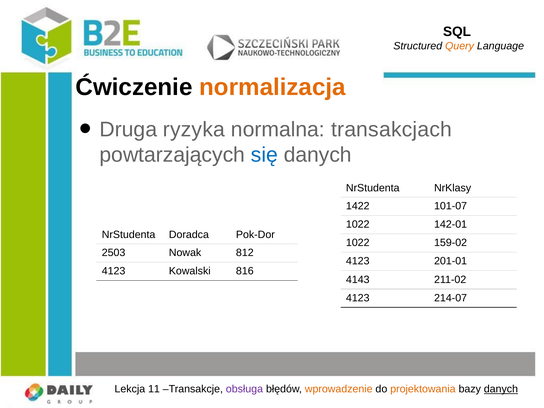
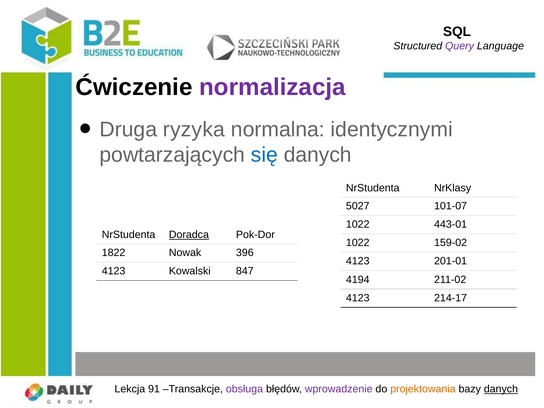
Query colour: orange -> purple (460, 46)
normalizacja colour: orange -> purple (272, 87)
transakcjach: transakcjach -> identycznymi (392, 129)
1422: 1422 -> 5027 (358, 206)
142-01: 142-01 -> 443-01 (451, 224)
Doradca underline: none -> present (189, 235)
2503: 2503 -> 1822 (114, 253)
812: 812 -> 396 (245, 253)
816: 816 -> 847 (245, 271)
4143: 4143 -> 4194 (358, 280)
214-07: 214-07 -> 214-17 (451, 298)
11: 11 -> 91 (154, 389)
wprowadzenie colour: orange -> purple (339, 389)
